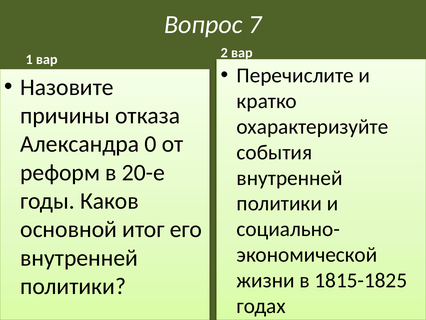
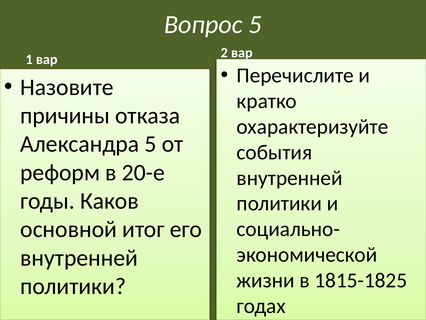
Вопрос 7: 7 -> 5 (255, 25)
Александра 0: 0 -> 5 (151, 144)
